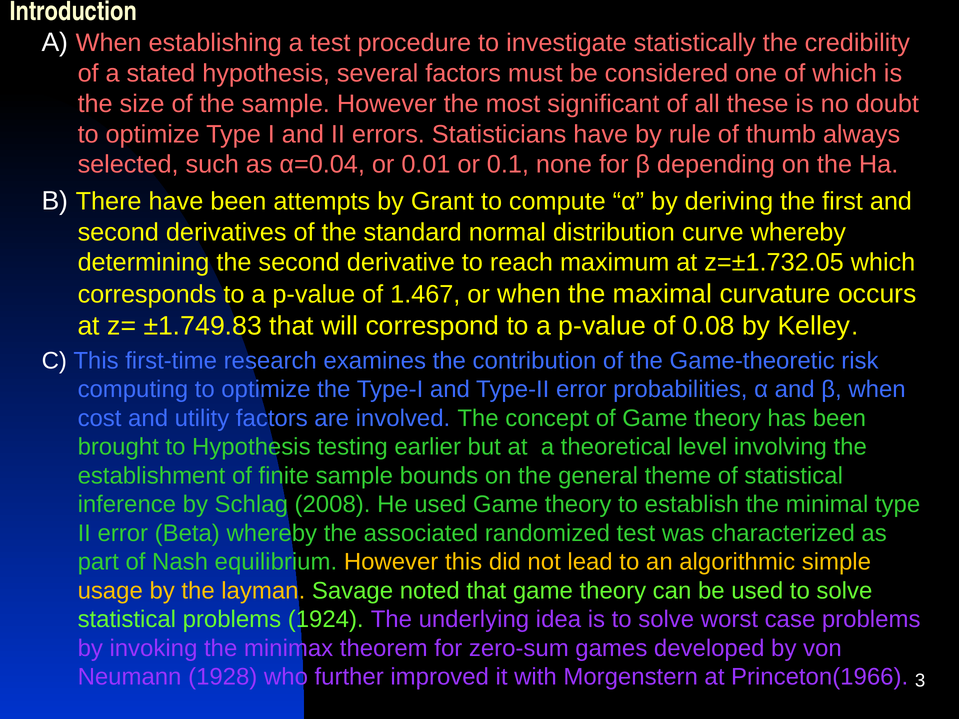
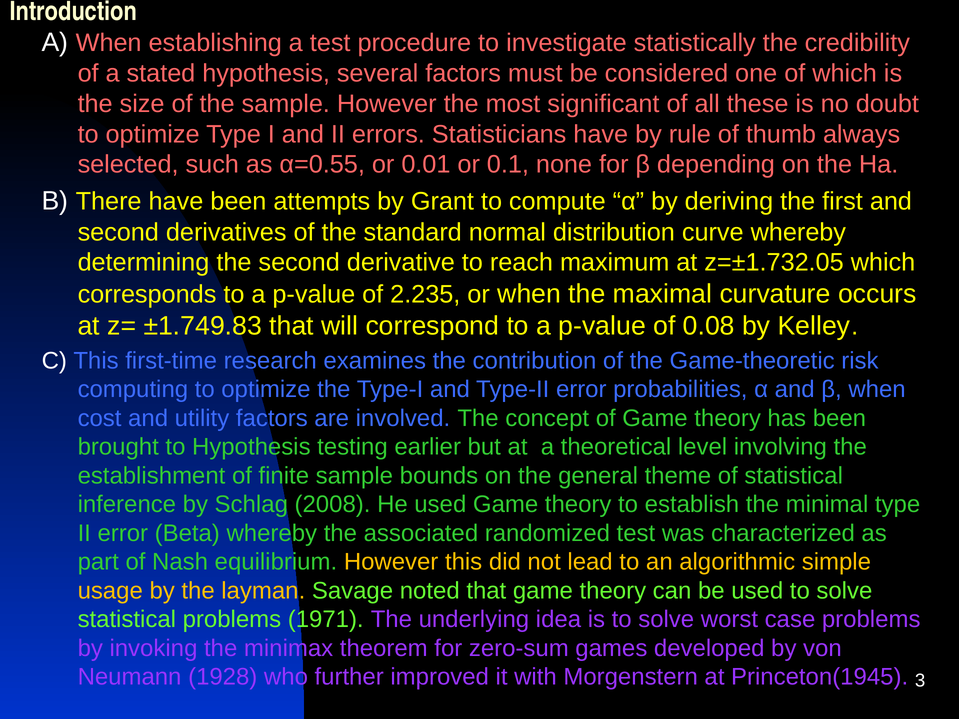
α=0.04: α=0.04 -> α=0.55 (322, 165)
1.467: 1.467 -> 2.235 (425, 294)
1924: 1924 -> 1971 (326, 620)
Princeton(1966: Princeton(1966 -> Princeton(1945 (820, 677)
